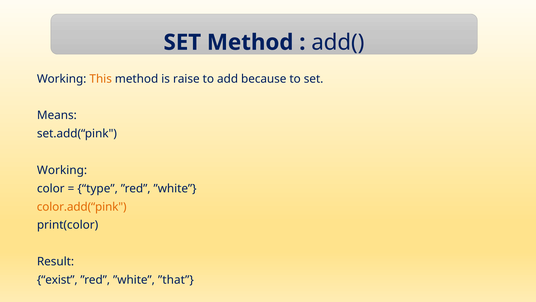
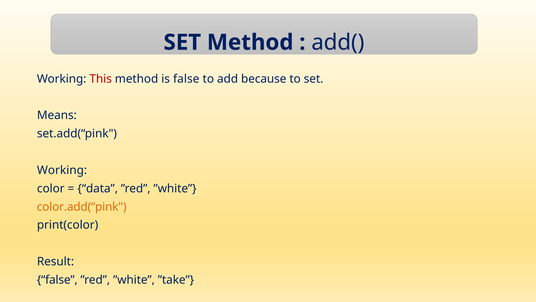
This colour: orange -> red (101, 79)
is raise: raise -> false (186, 79)
type: type -> data (98, 188)
exist: exist -> false (57, 279)
”that: ”that -> ”take (176, 279)
